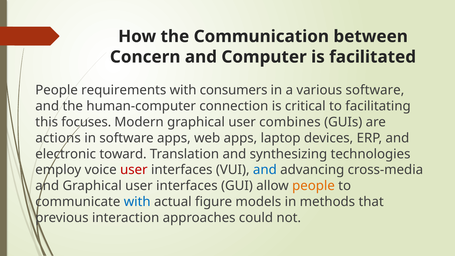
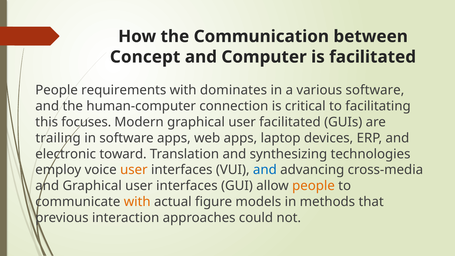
Concern: Concern -> Concept (145, 57)
consumers: consumers -> dominates (233, 90)
user combines: combines -> facilitated (290, 122)
actions: actions -> trailing (58, 138)
user colour: red -> orange (134, 170)
with colour: blue -> orange (137, 202)
